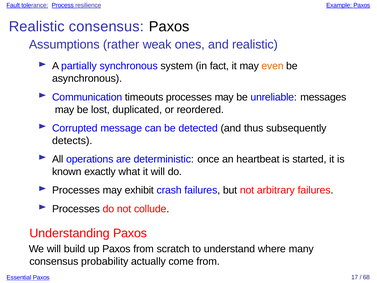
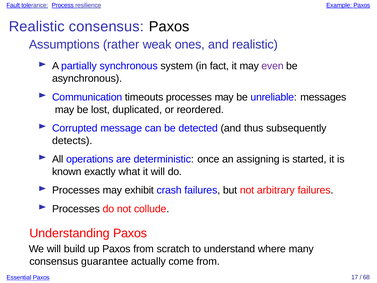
even colour: orange -> purple (272, 66)
heartbeat: heartbeat -> assigning (258, 159)
probability: probability -> guarantee (105, 261)
